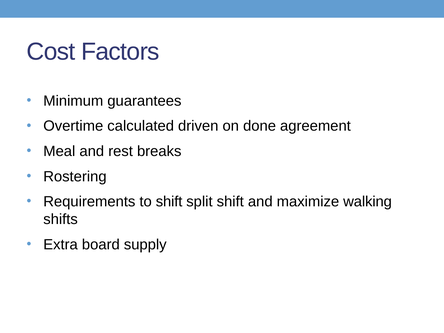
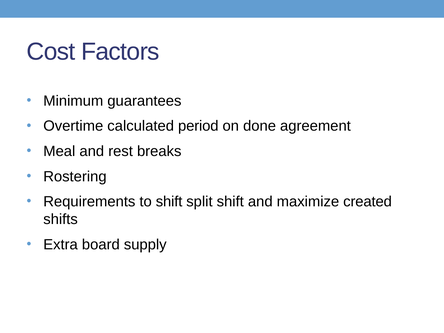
driven: driven -> period (198, 126)
walking: walking -> created (368, 202)
